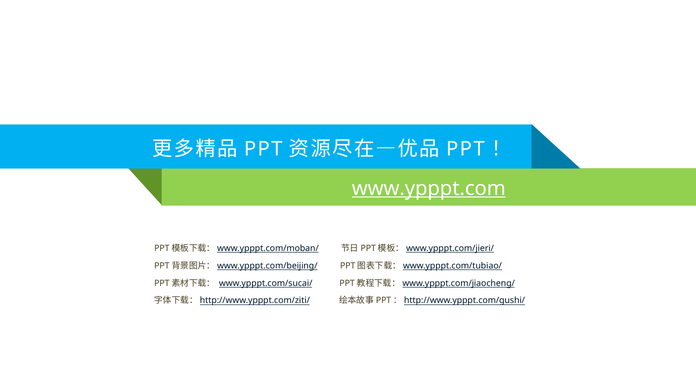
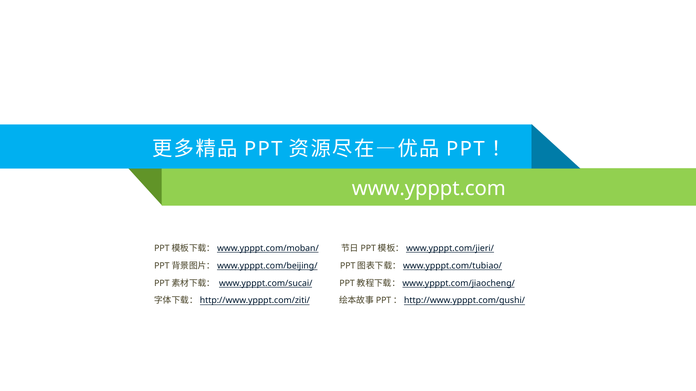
www.ypppt.com underline: present -> none (429, 189)
